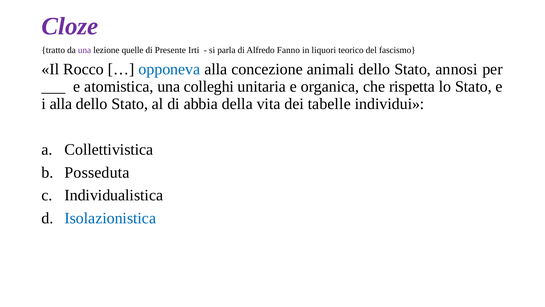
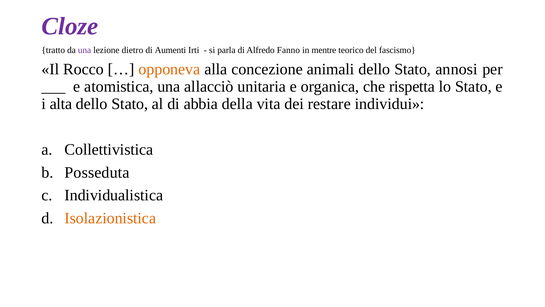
quelle: quelle -> dietro (132, 50)
Presente: Presente -> Aumenti (170, 50)
liquori: liquori -> mentre (324, 50)
opponeva colour: blue -> orange (169, 69)
colleghi: colleghi -> allacciò (209, 86)
i alla: alla -> alta (61, 104)
tabelle: tabelle -> restare (329, 104)
Isolazionistica colour: blue -> orange (110, 218)
